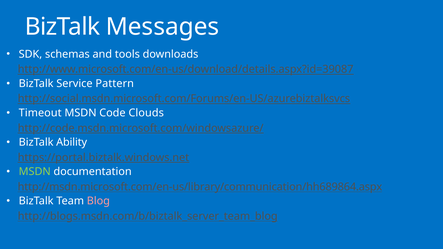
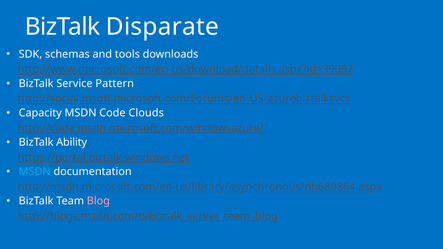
Messages: Messages -> Disparate (162, 27)
Timeout: Timeout -> Capacity (40, 113)
MSDN colour: light green -> light blue (35, 172)
http://msdn.microsoft.com/en-us/library/communication/hh689864.aspx: http://msdn.microsoft.com/en-us/library/communication/hh689864.aspx -> http://msdn.microsoft.com/en-us/library/asynchronous/hh689864.aspx (200, 187)
